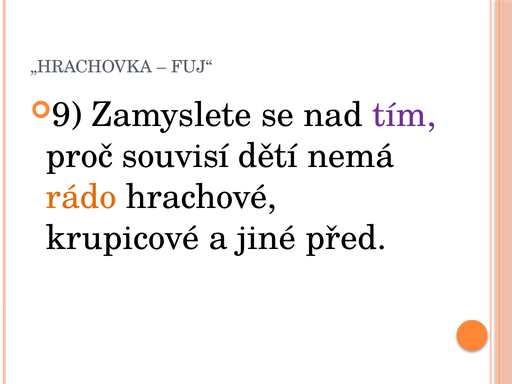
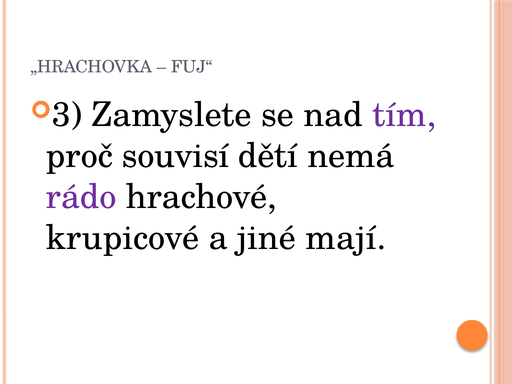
9: 9 -> 3 (67, 115)
rádo colour: orange -> purple (81, 197)
před: před -> mají (346, 238)
